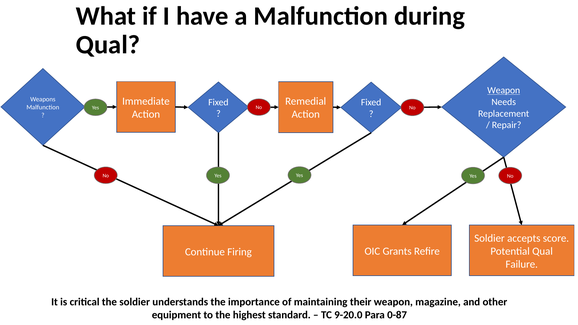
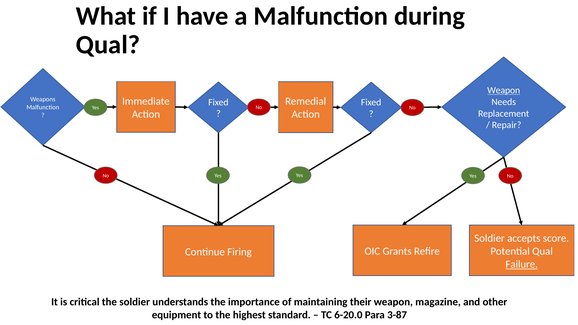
Failure underline: none -> present (522, 264)
9-20.0: 9-20.0 -> 6-20.0 (348, 315)
0-87: 0-87 -> 3-87 (397, 315)
